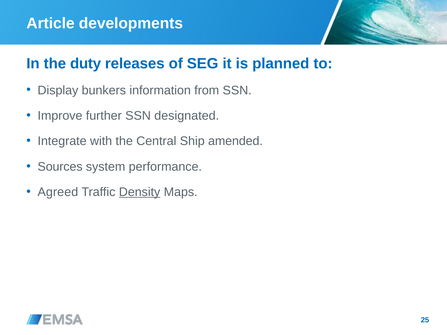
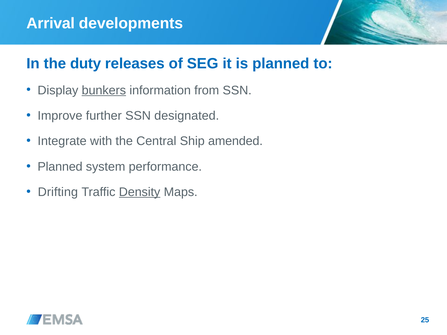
Article: Article -> Arrival (51, 23)
bunkers underline: none -> present (104, 90)
Sources: Sources -> Planned (60, 167)
Agreed: Agreed -> Drifting (58, 192)
